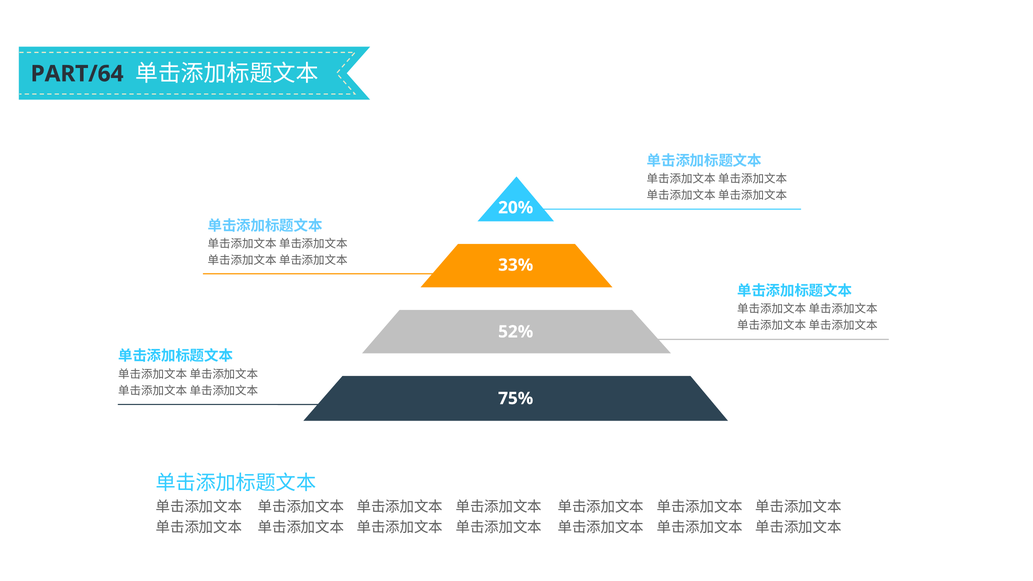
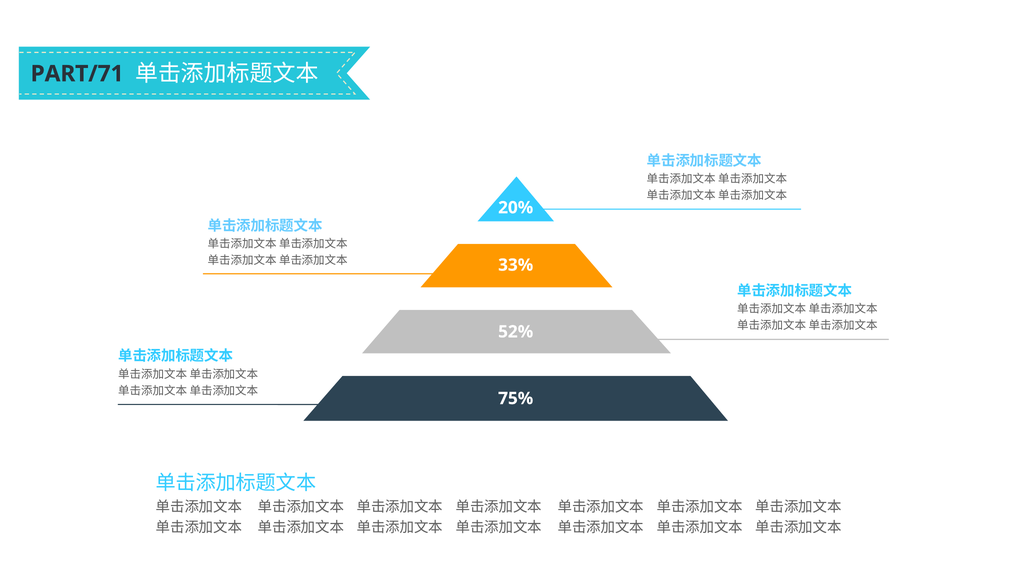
PART/64: PART/64 -> PART/71 (77, 74)
